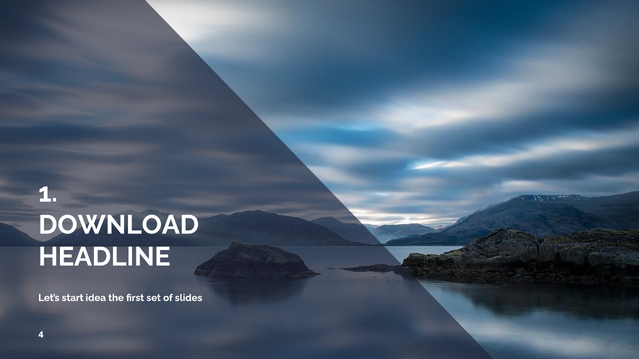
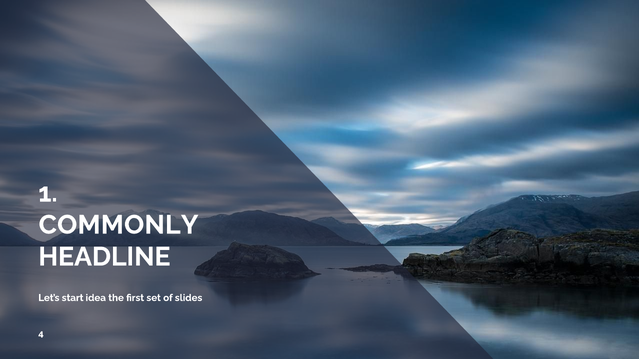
DOWNLOAD: DOWNLOAD -> COMMONLY (119, 225)
